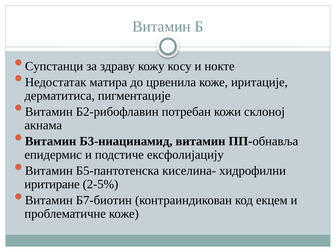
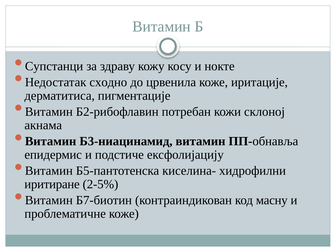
матира: матира -> сходно (108, 82)
екцем: екцем -> масну (272, 200)
